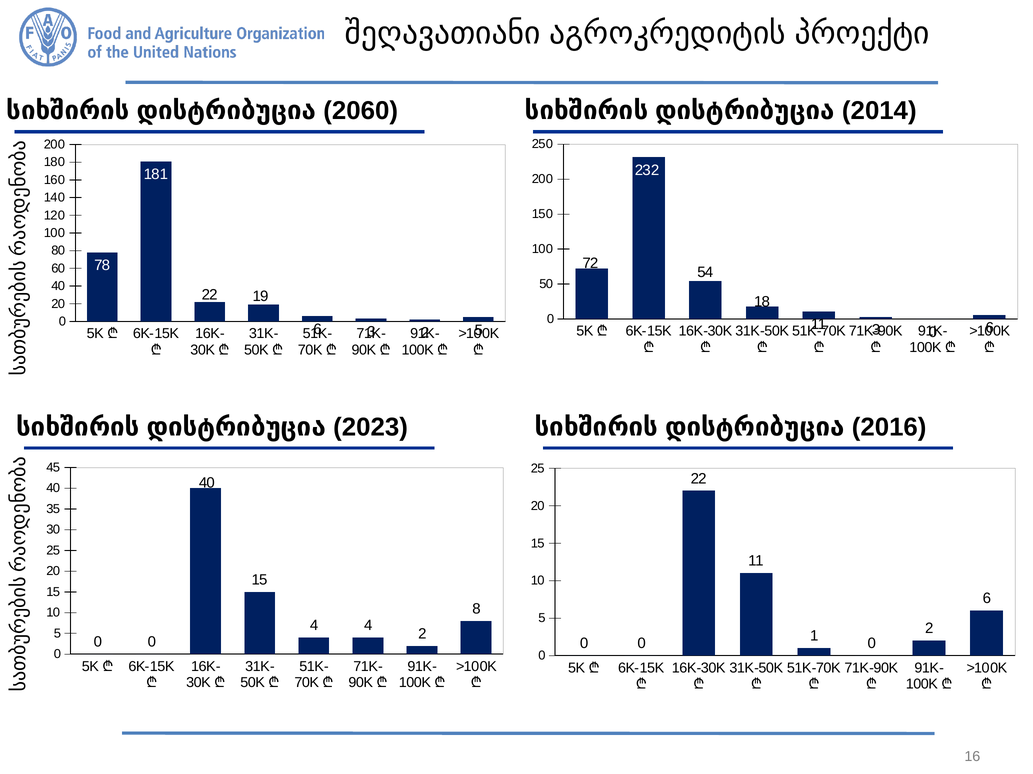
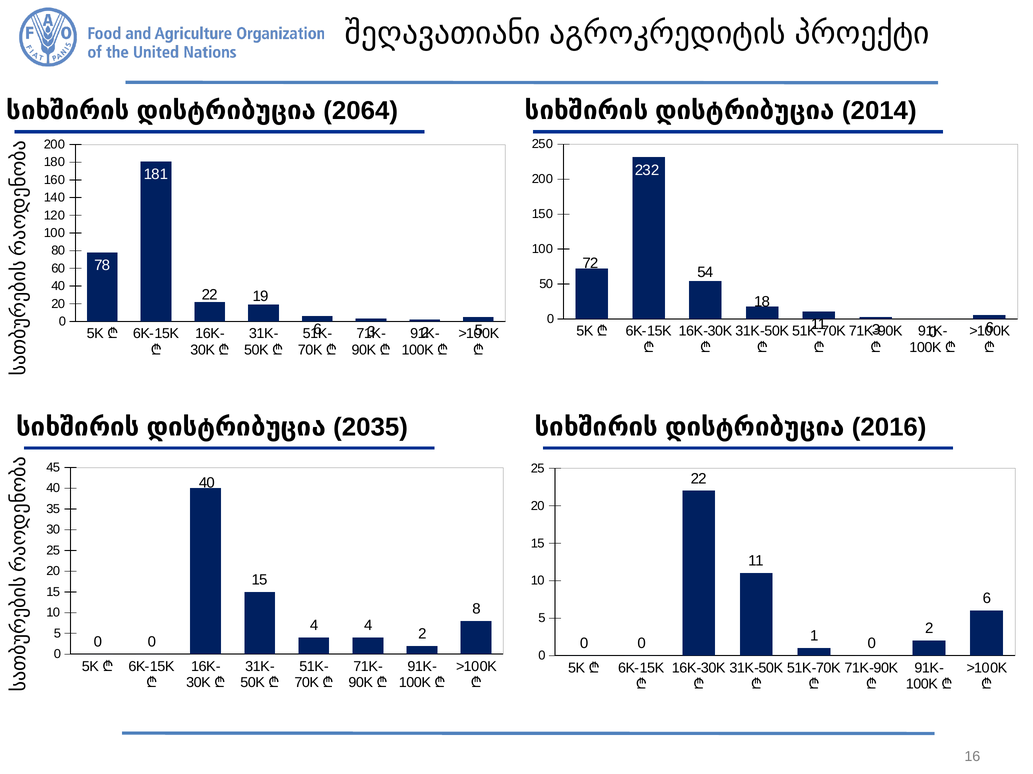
2060: 2060 -> 2064 (361, 111)
2023: 2023 -> 2035 (371, 428)
